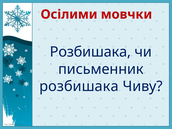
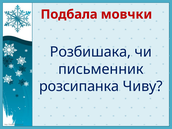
Осілими: Осілими -> Подбала (69, 14)
розбишака: розбишака -> розсипанка (79, 86)
